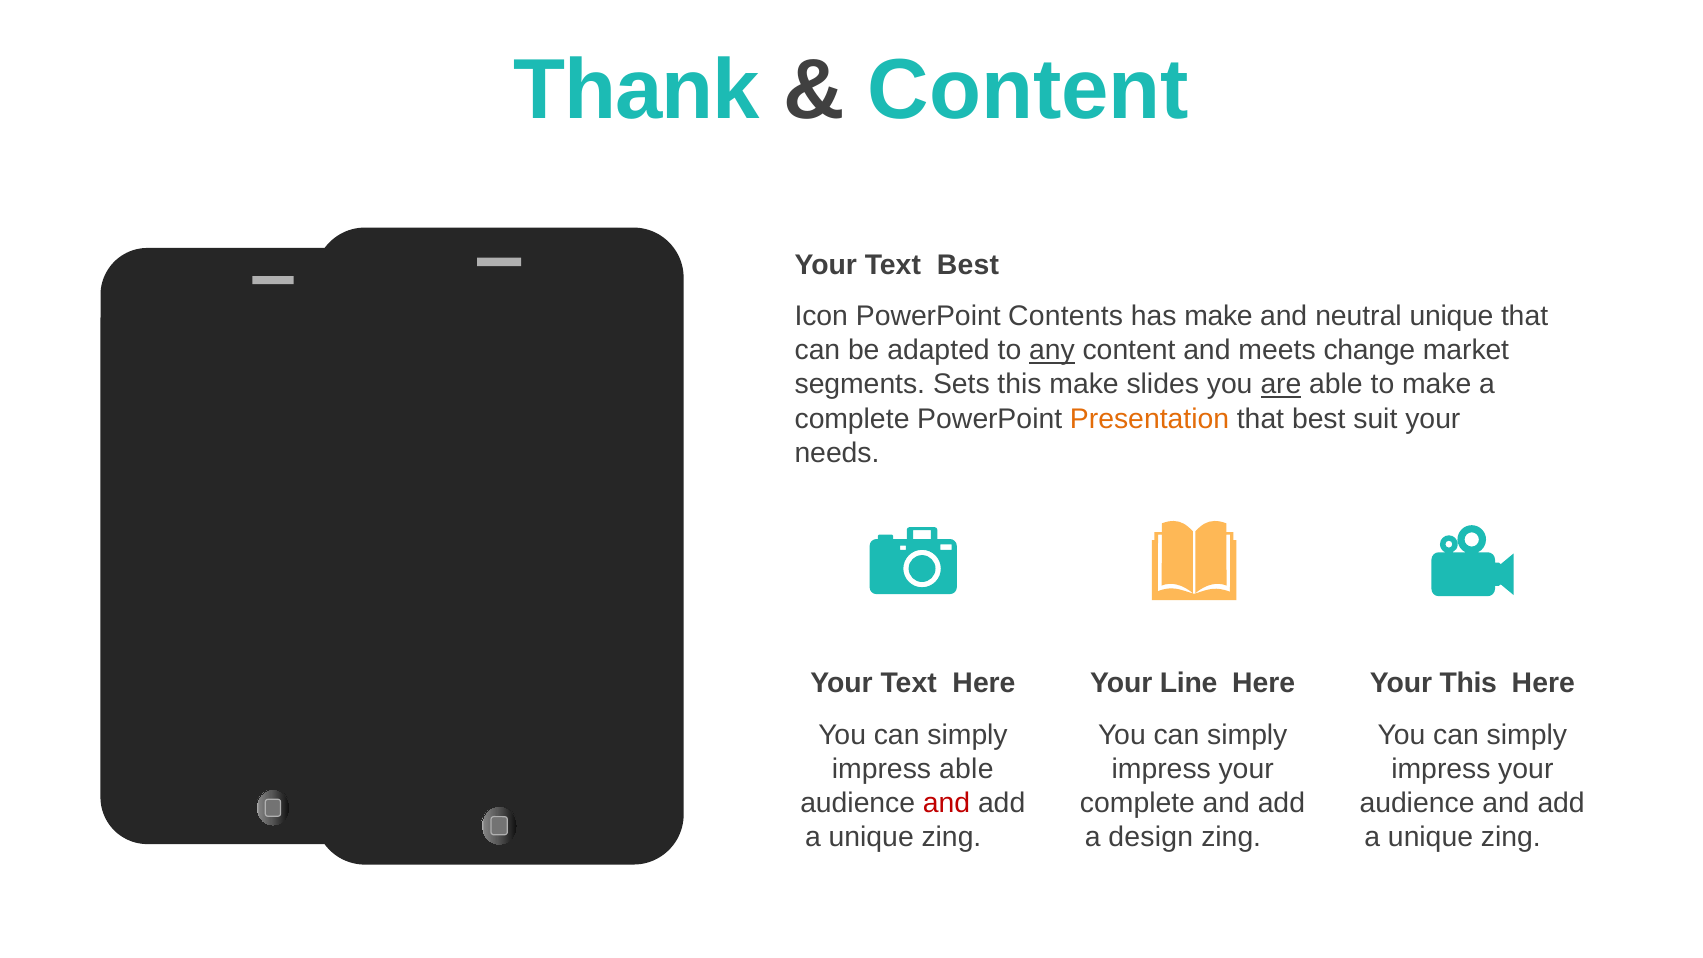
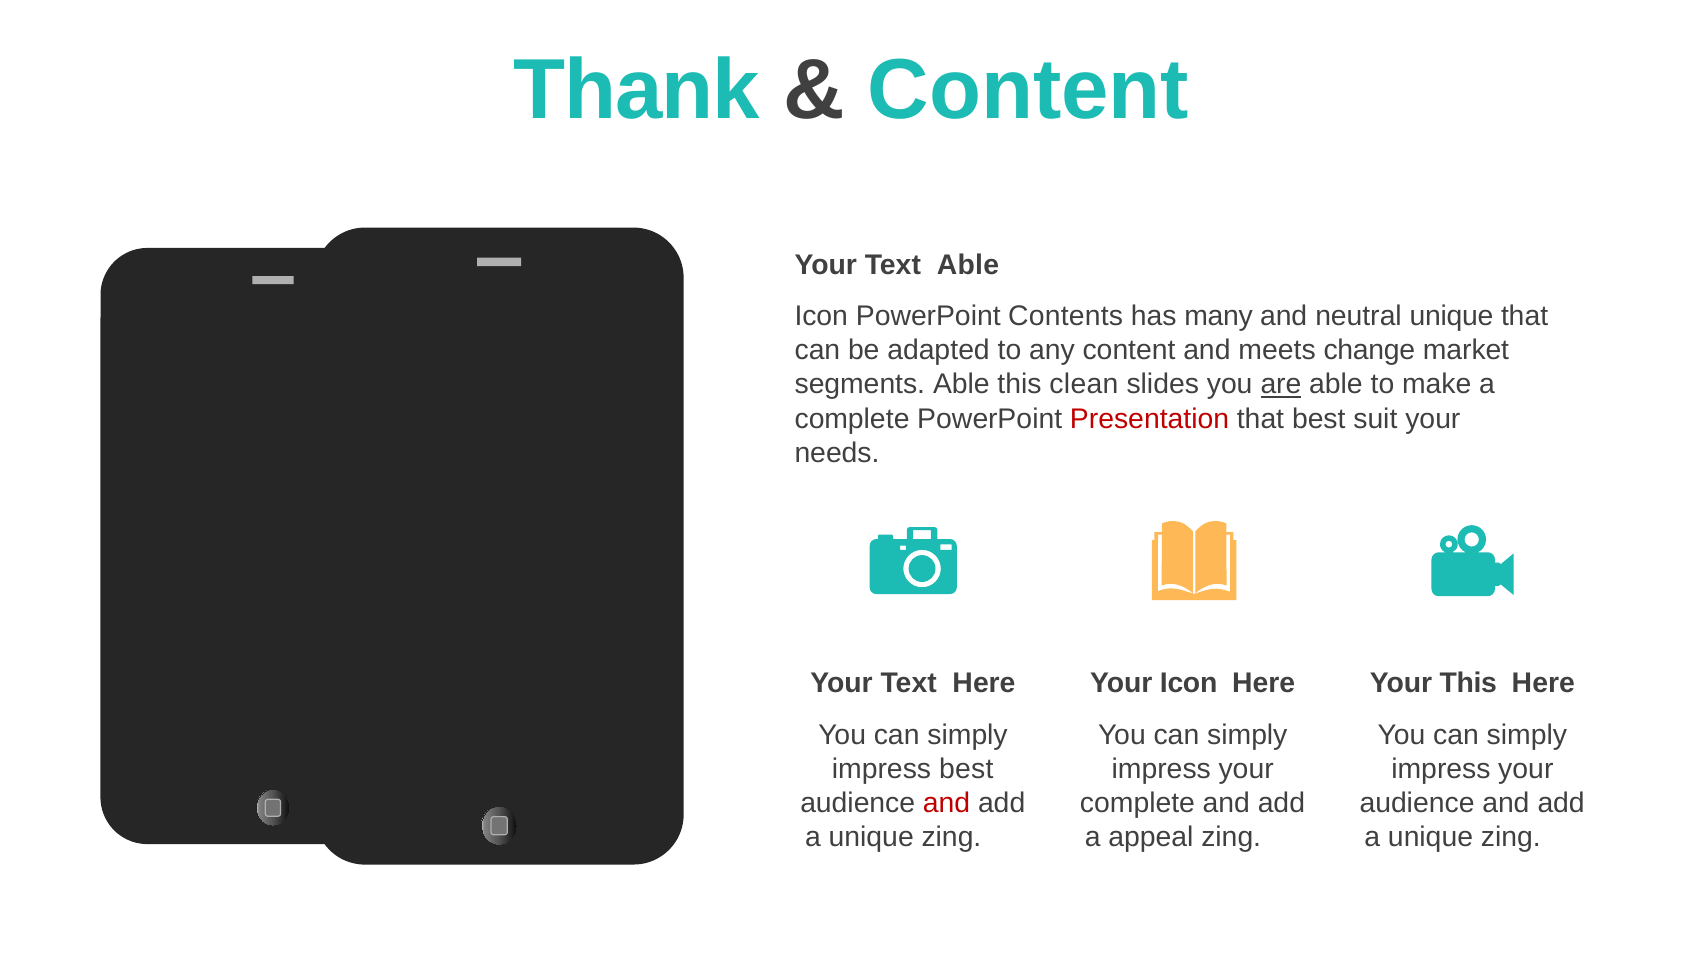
Text Best: Best -> Able (968, 265)
has make: make -> many (1219, 316)
any underline: present -> none (1052, 351)
segments Sets: Sets -> Able (961, 385)
this make: make -> clean (1084, 385)
Presentation colour: orange -> red (1150, 419)
Your Line: Line -> Icon (1189, 683)
impress able: able -> best (966, 769)
design: design -> appeal (1151, 837)
